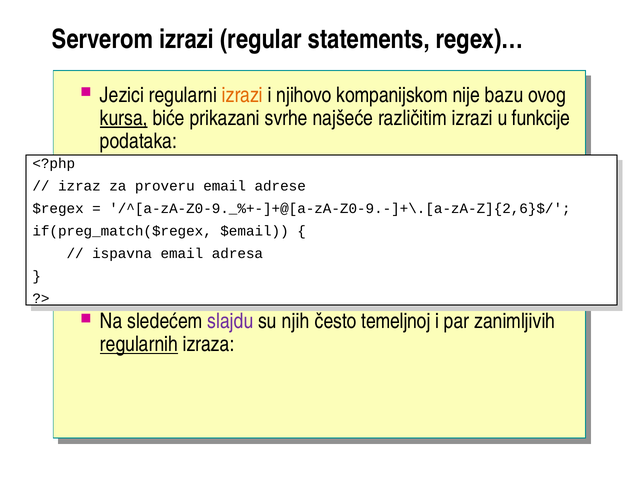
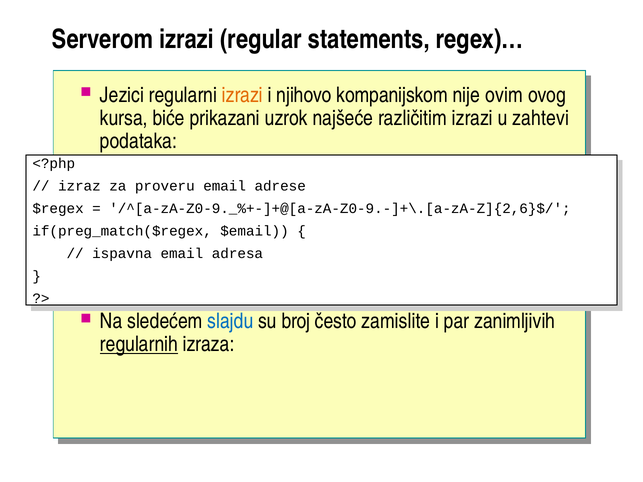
bazu: bazu -> ovim (504, 95)
kursa underline: present -> none (124, 118)
svrhe: svrhe -> uzrok (286, 118)
funkcije: funkcije -> zahtevi (541, 118)
slajdu colour: purple -> blue (230, 321)
njih: njih -> broj (296, 321)
temeljnoj: temeljnoj -> zamislite (396, 321)
